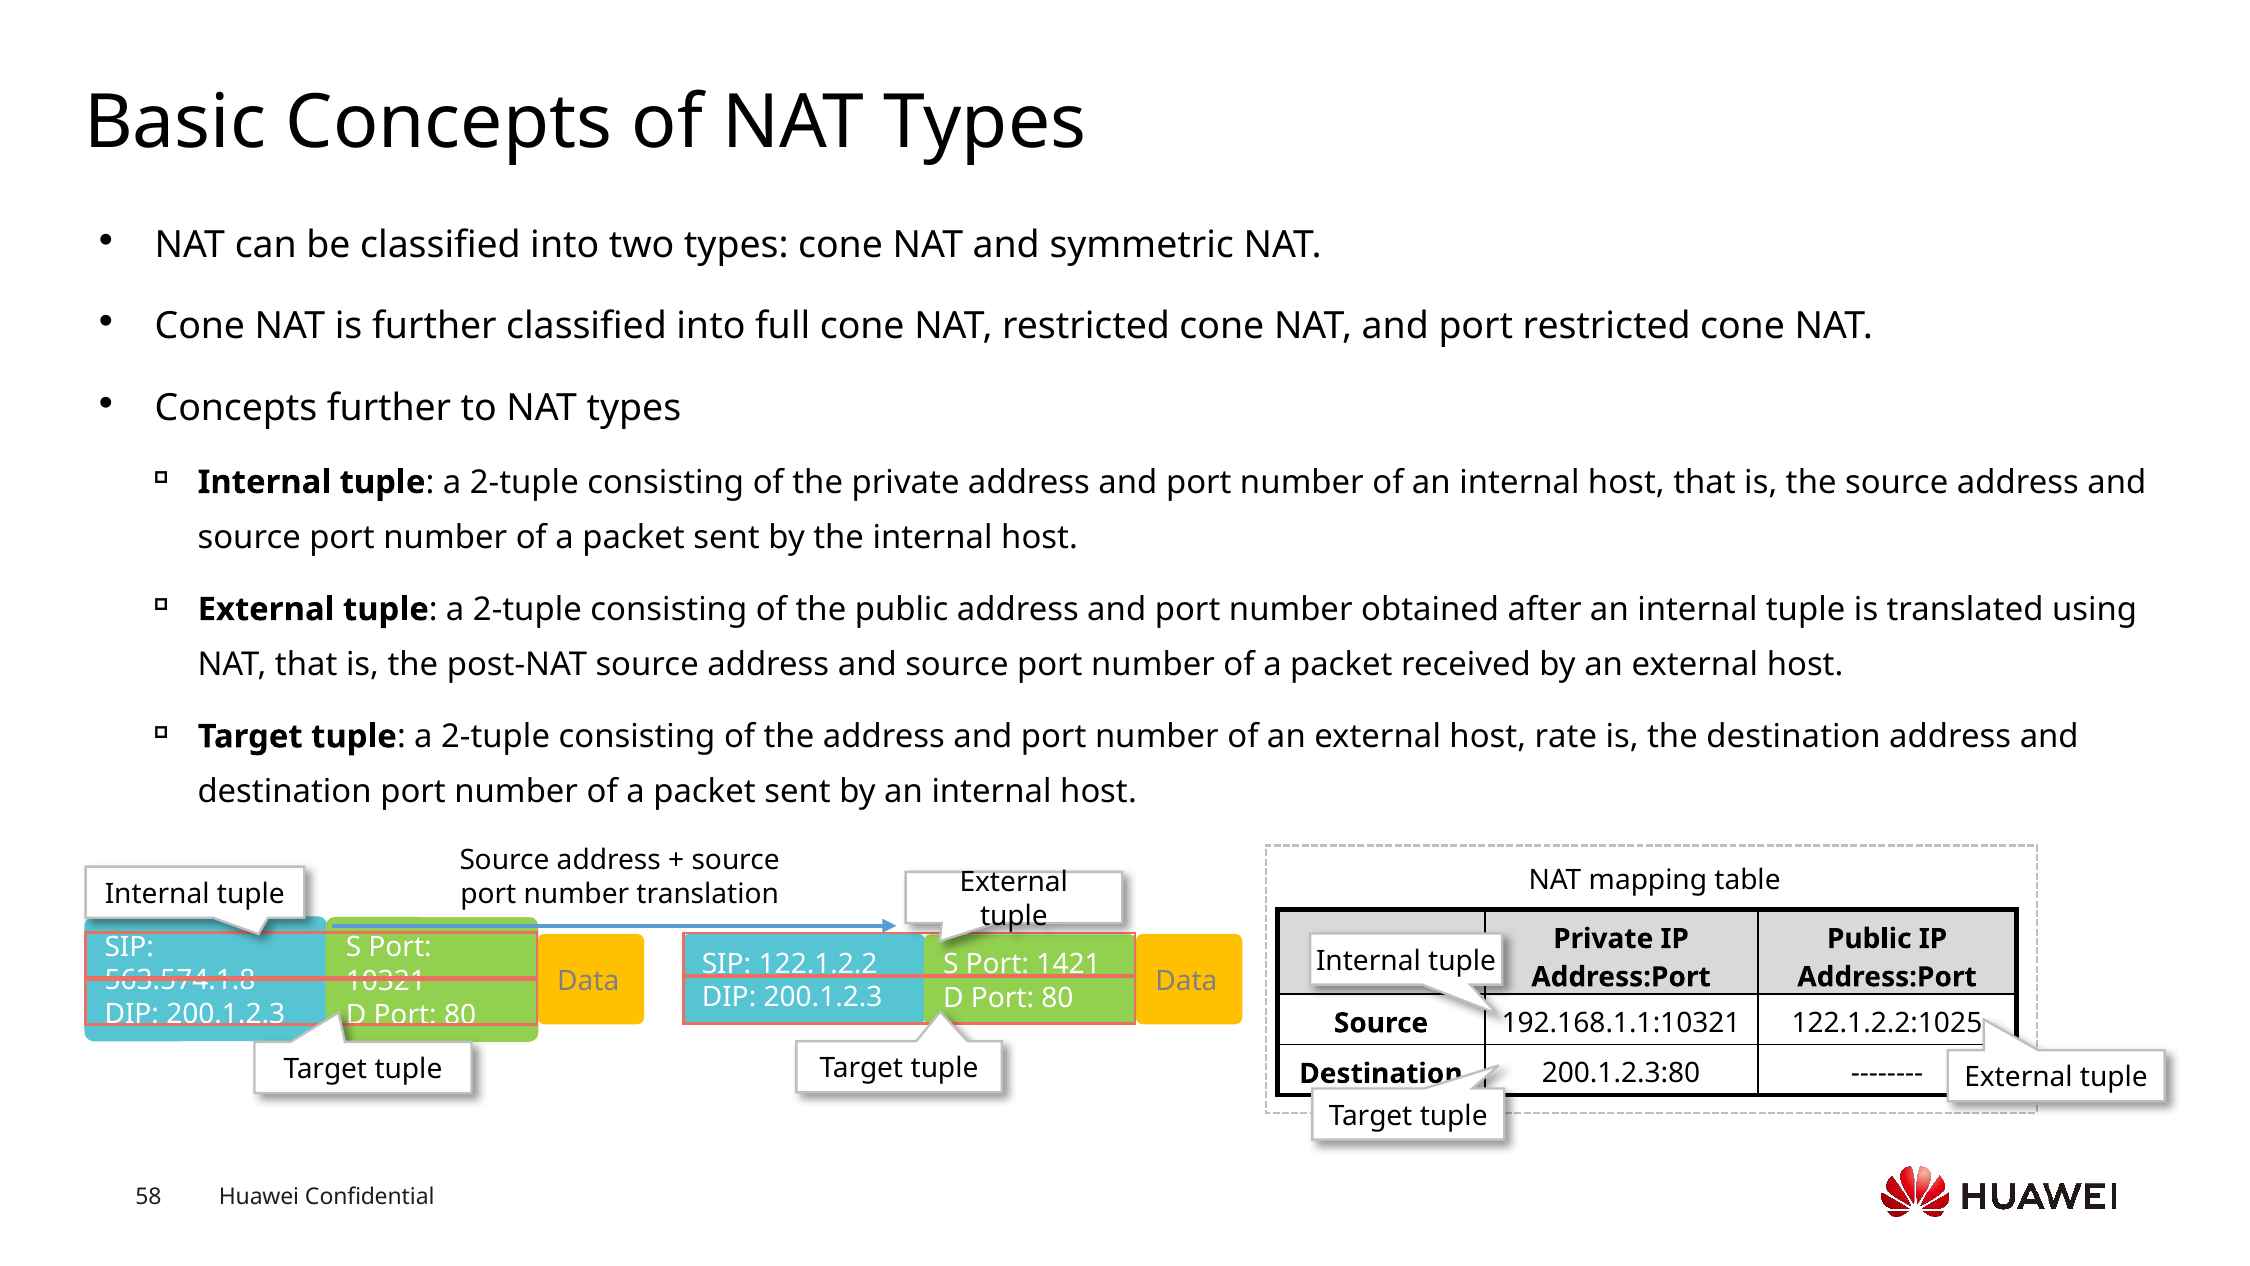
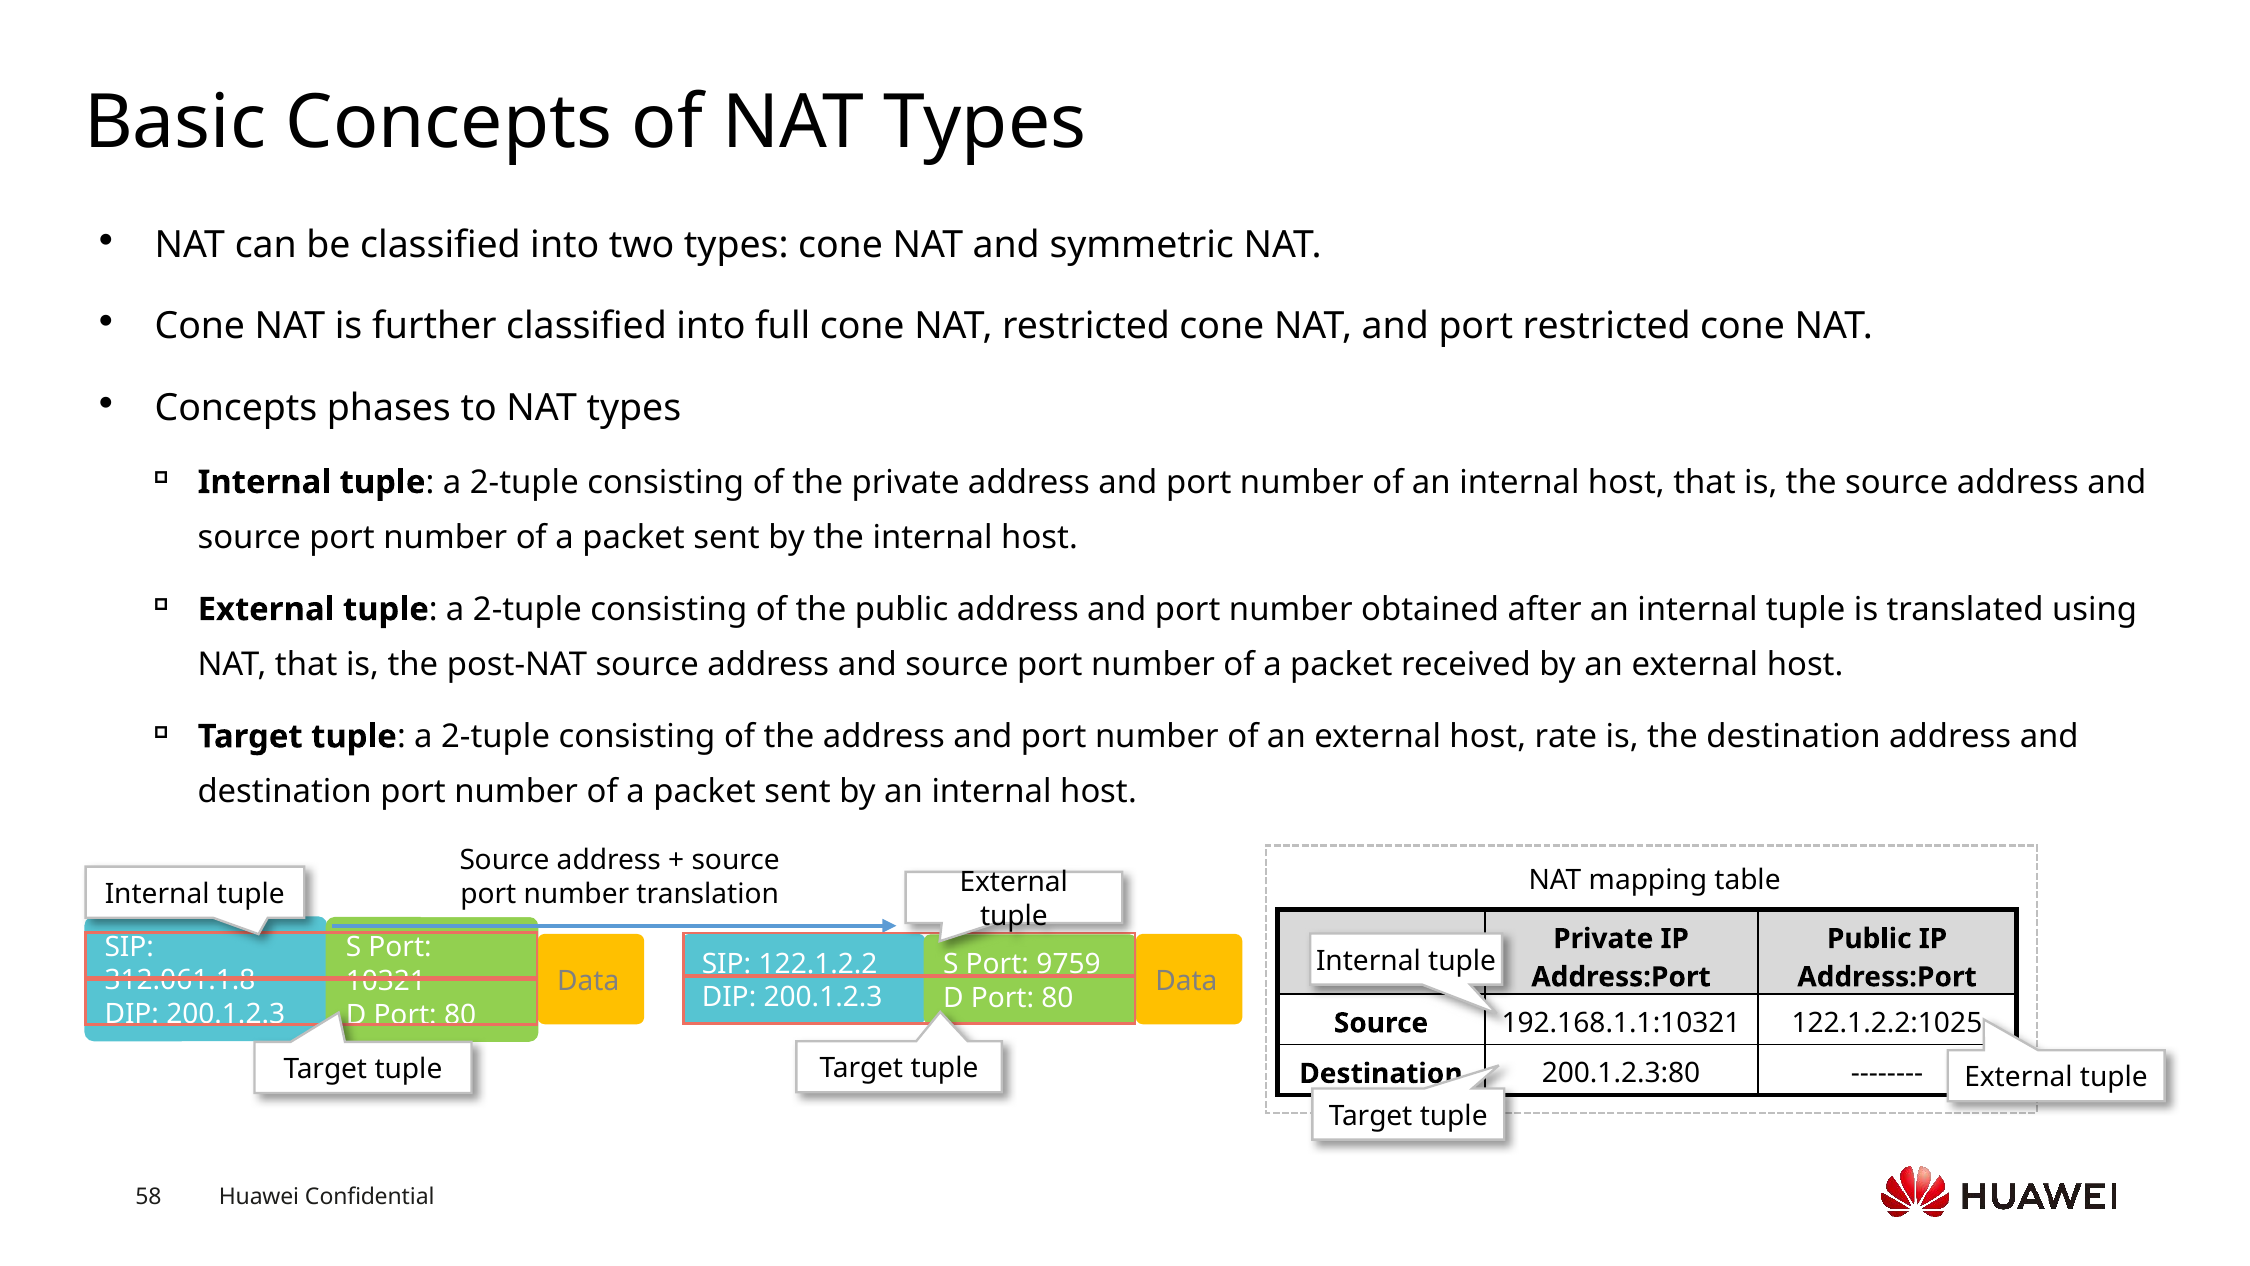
Concepts further: further -> phases (389, 408)
1421: 1421 -> 9759 (1069, 964)
563.574.1.8: 563.574.1.8 -> 312.061.1.8 (180, 980)
